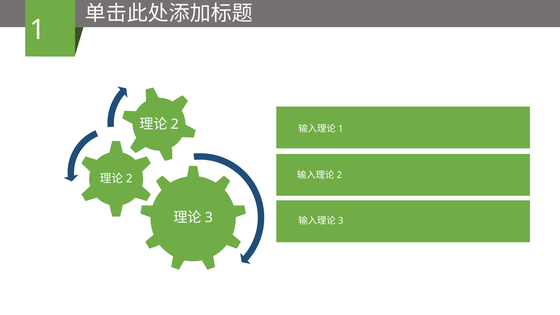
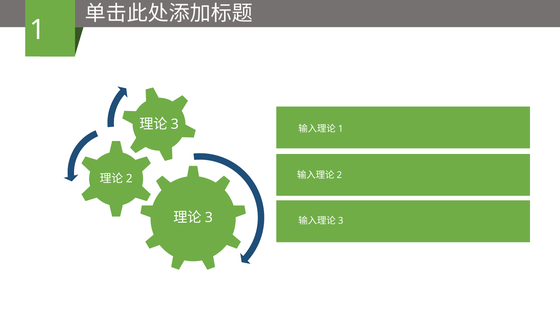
2: 2 -> 3 (175, 124)
